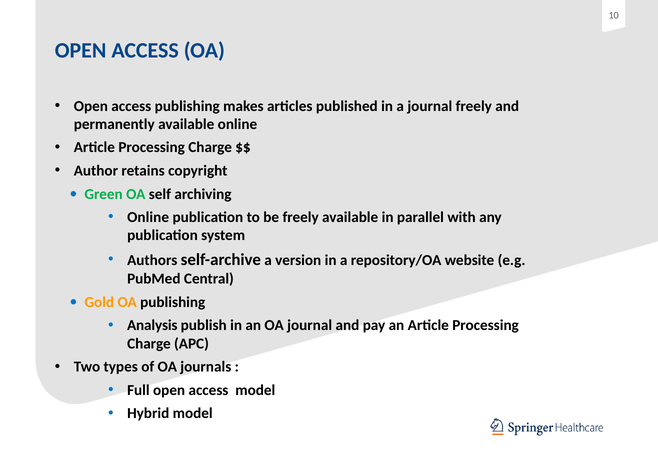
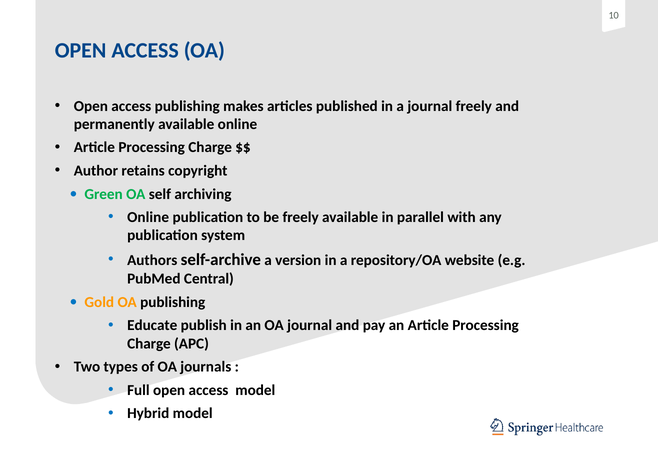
Analysis: Analysis -> Educate (152, 326)
